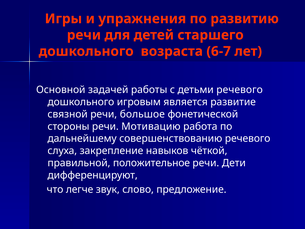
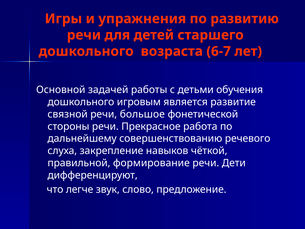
детьми речевого: речевого -> обучения (240, 90)
Мотивацию: Мотивацию -> Прекрасное (151, 126)
положительное: положительное -> формирование (151, 163)
